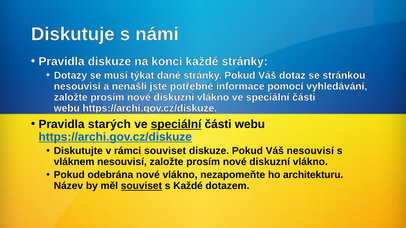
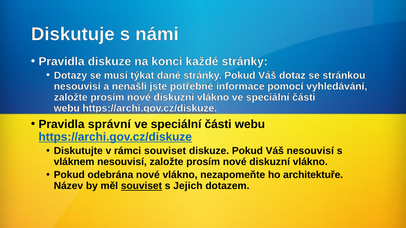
starých: starých -> správní (109, 124)
speciální underline: present -> none (176, 124)
architekturu: architekturu -> architektuře (313, 175)
s Každé: Každé -> Jejich (188, 186)
